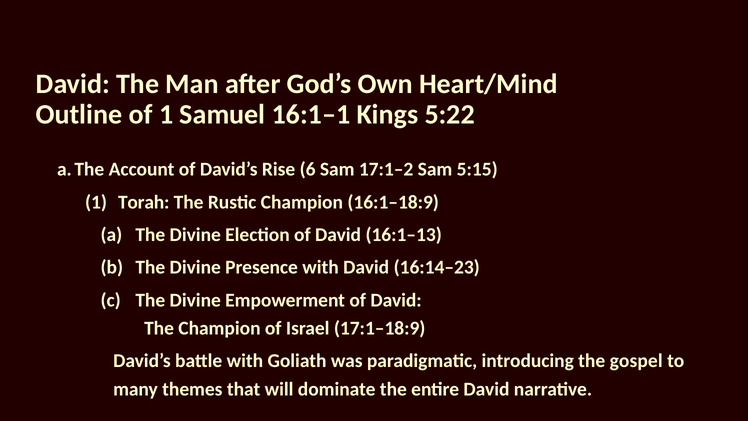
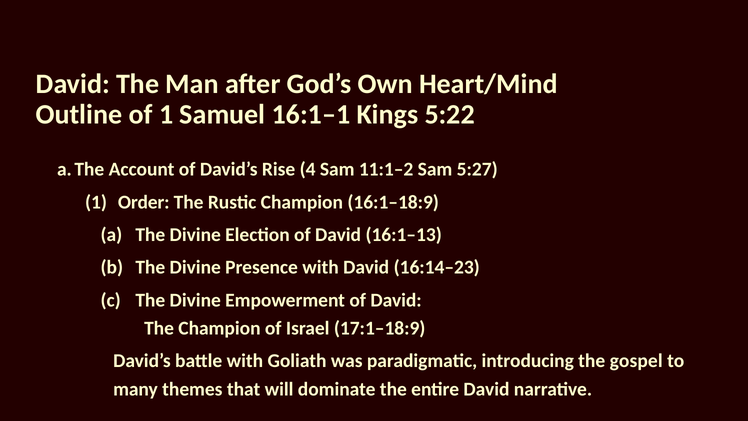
6: 6 -> 4 (308, 169)
17:1–2: 17:1–2 -> 11:1–2 (386, 169)
5:15: 5:15 -> 5:27 (477, 169)
Torah: Torah -> Order (144, 202)
